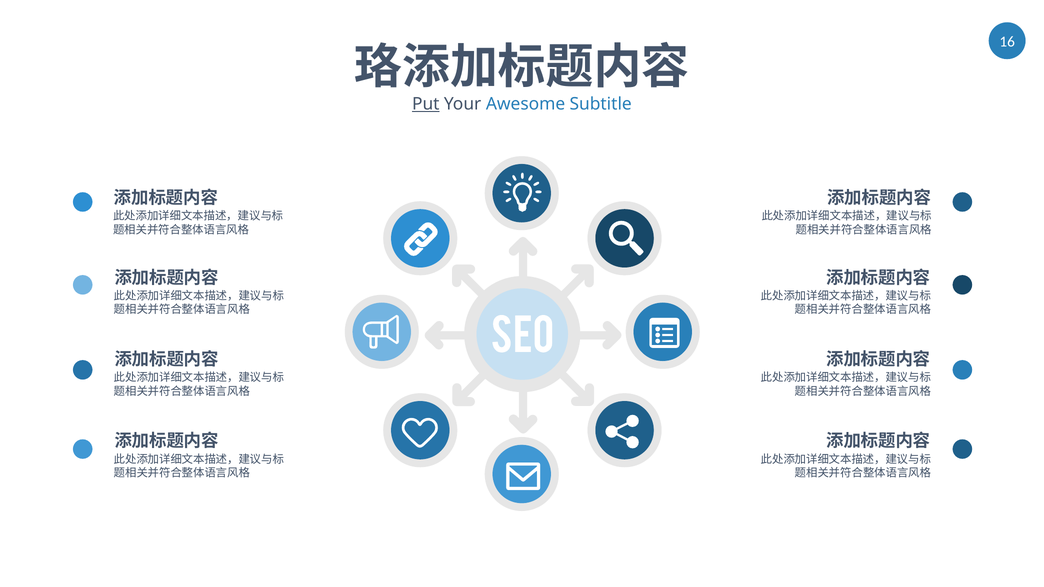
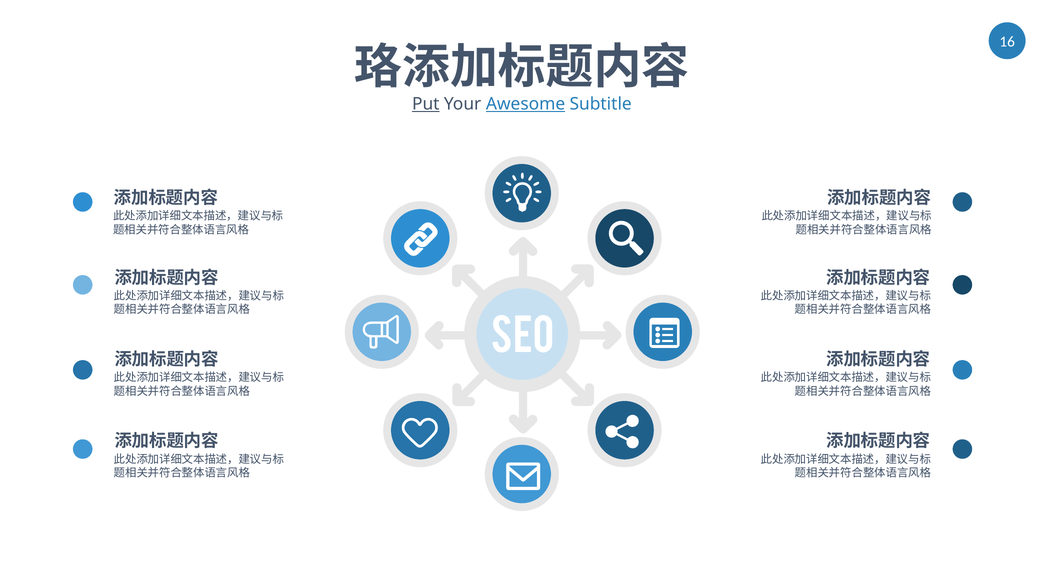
Awesome underline: none -> present (526, 104)
